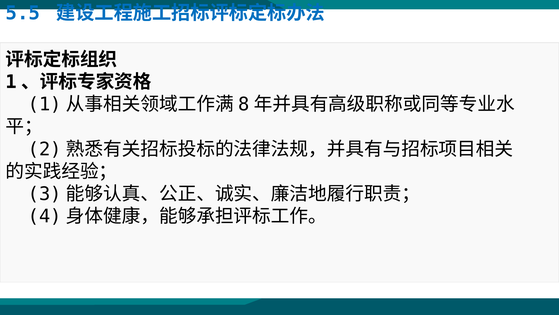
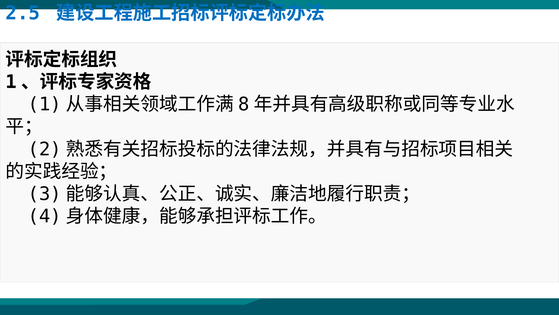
5.5: 5.5 -> 2.5 (23, 13)
